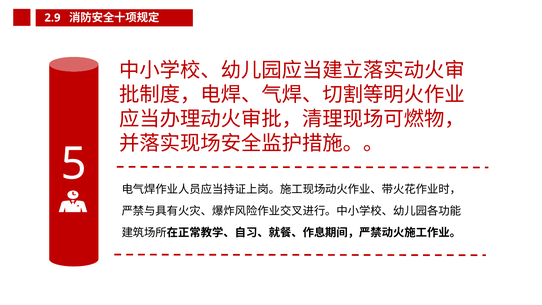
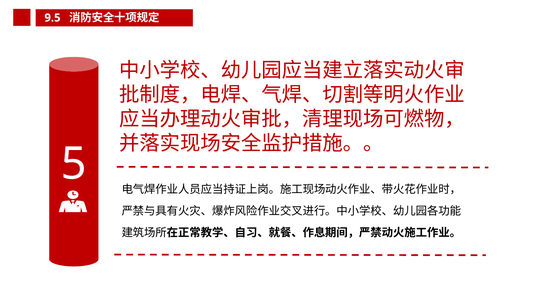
2.9: 2.9 -> 9.5 (52, 18)
